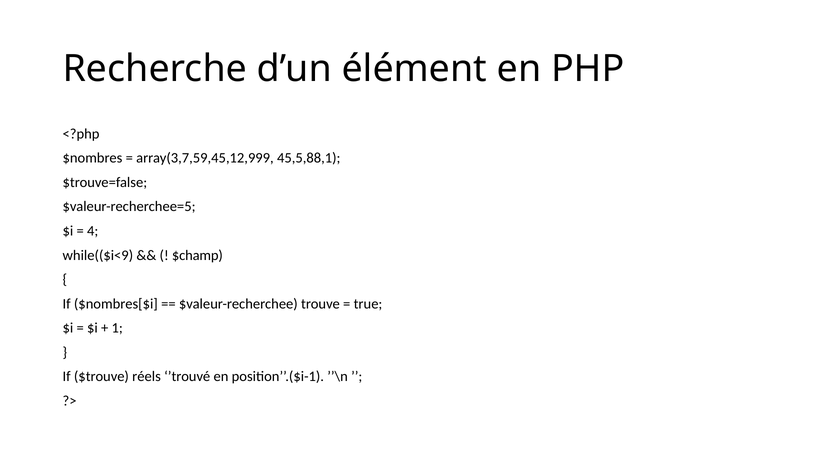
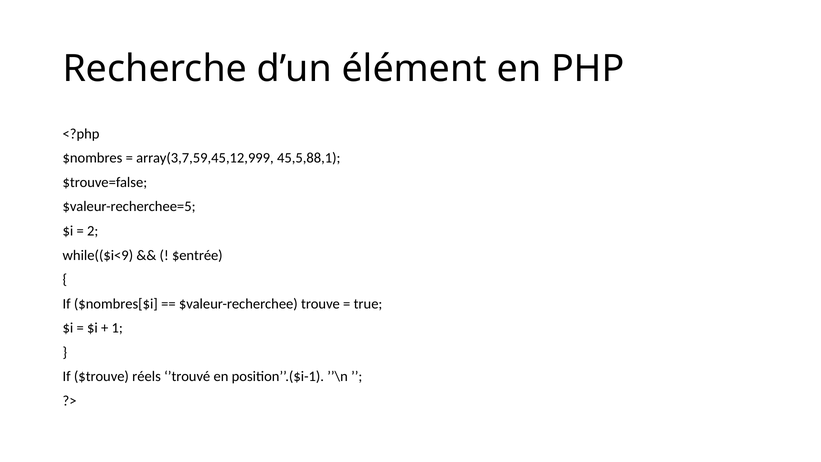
4: 4 -> 2 (93, 231)
$champ: $champ -> $entrée (197, 255)
